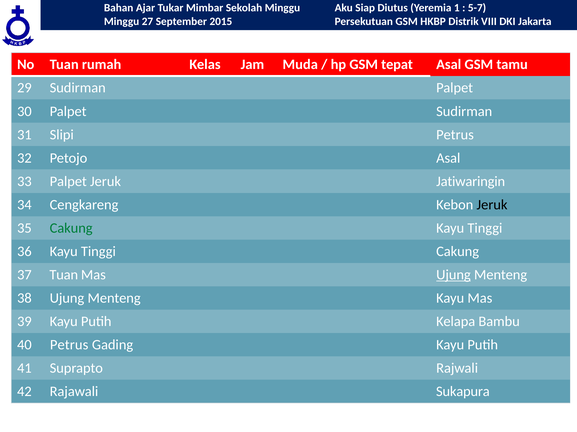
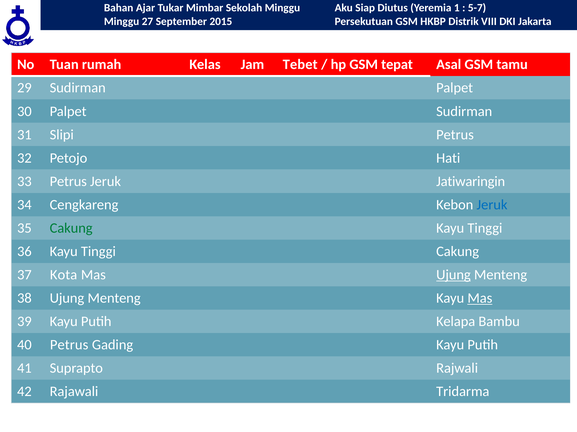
Muda: Muda -> Tebet (300, 65)
Petojo Asal: Asal -> Hati (448, 158)
33 Palpet: Palpet -> Petrus (68, 182)
Jeruk colour: black -> blue (492, 205)
37 Tuan: Tuan -> Kota (64, 275)
Mas underline: none -> present (480, 299)
Sukapura: Sukapura -> Tridarma (463, 392)
